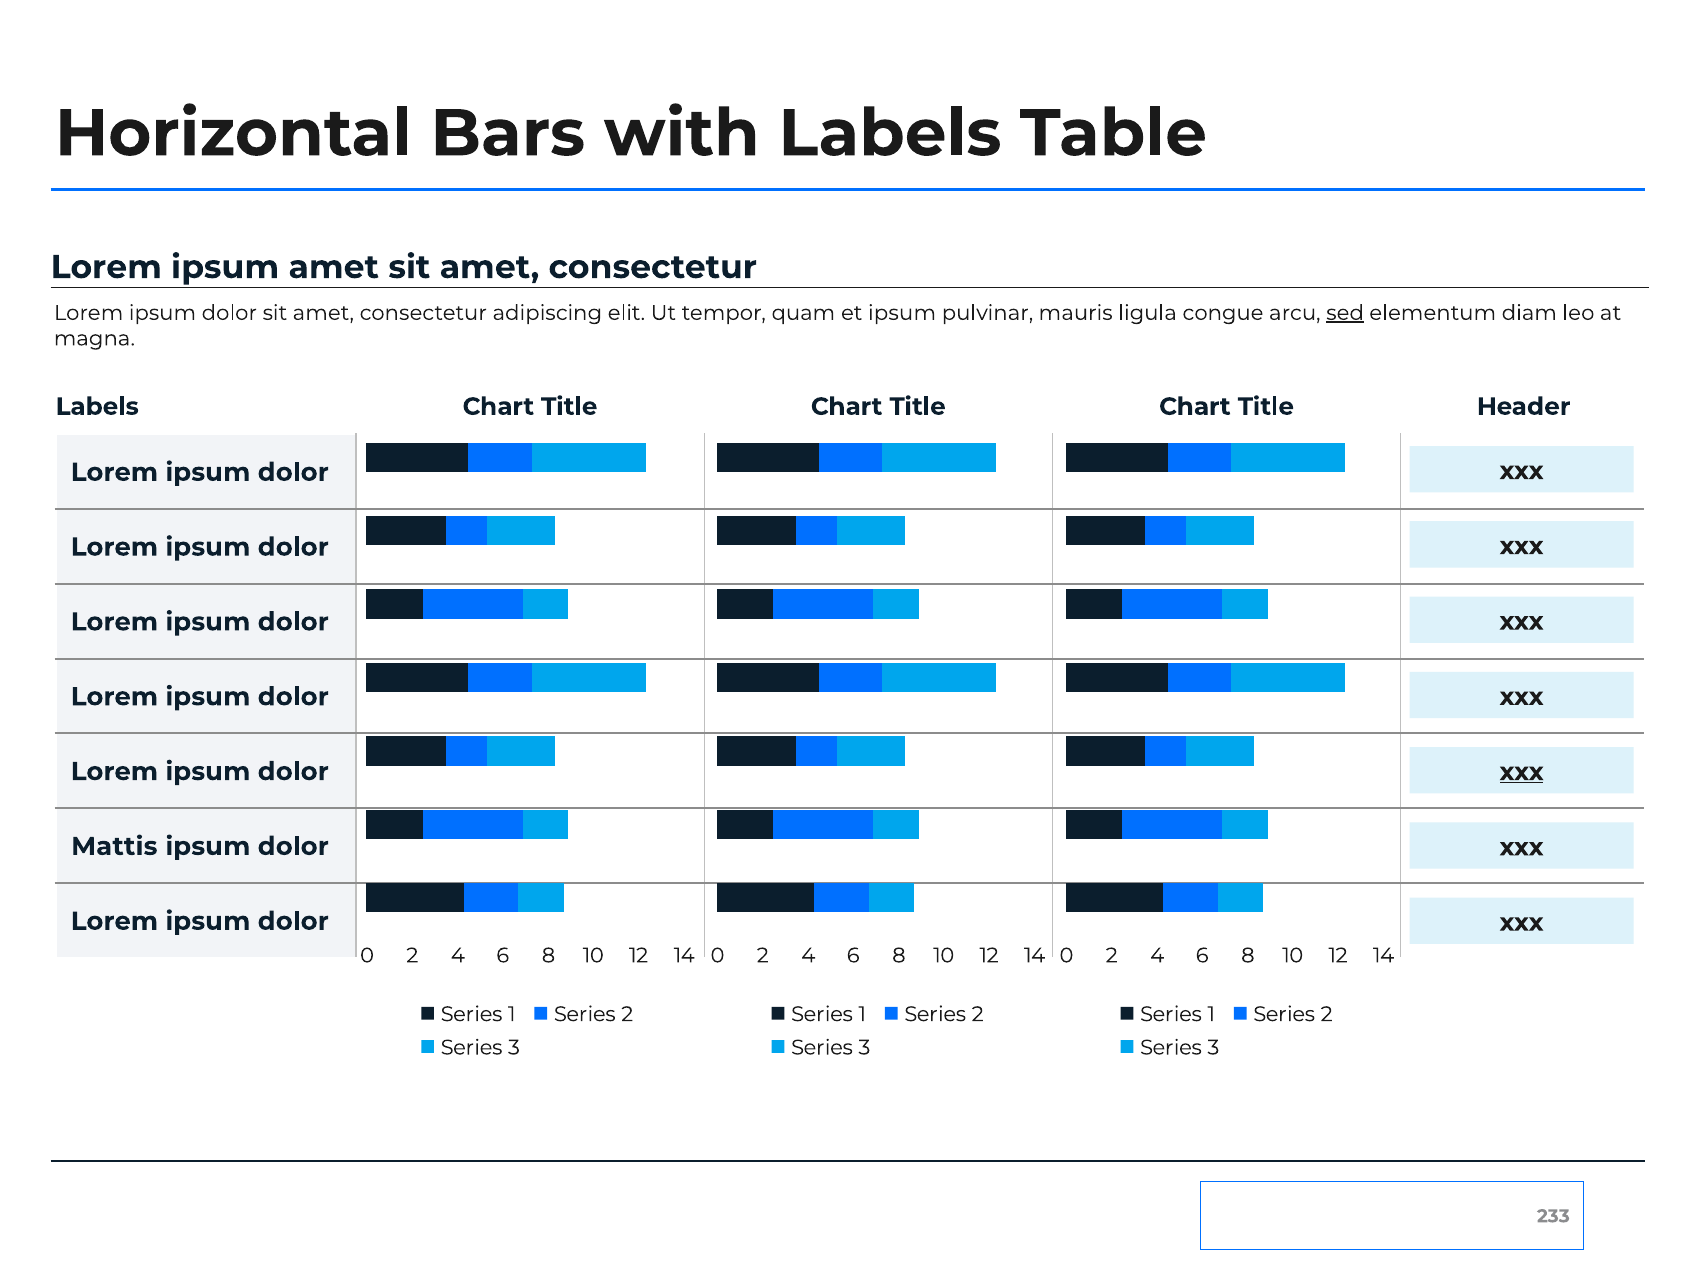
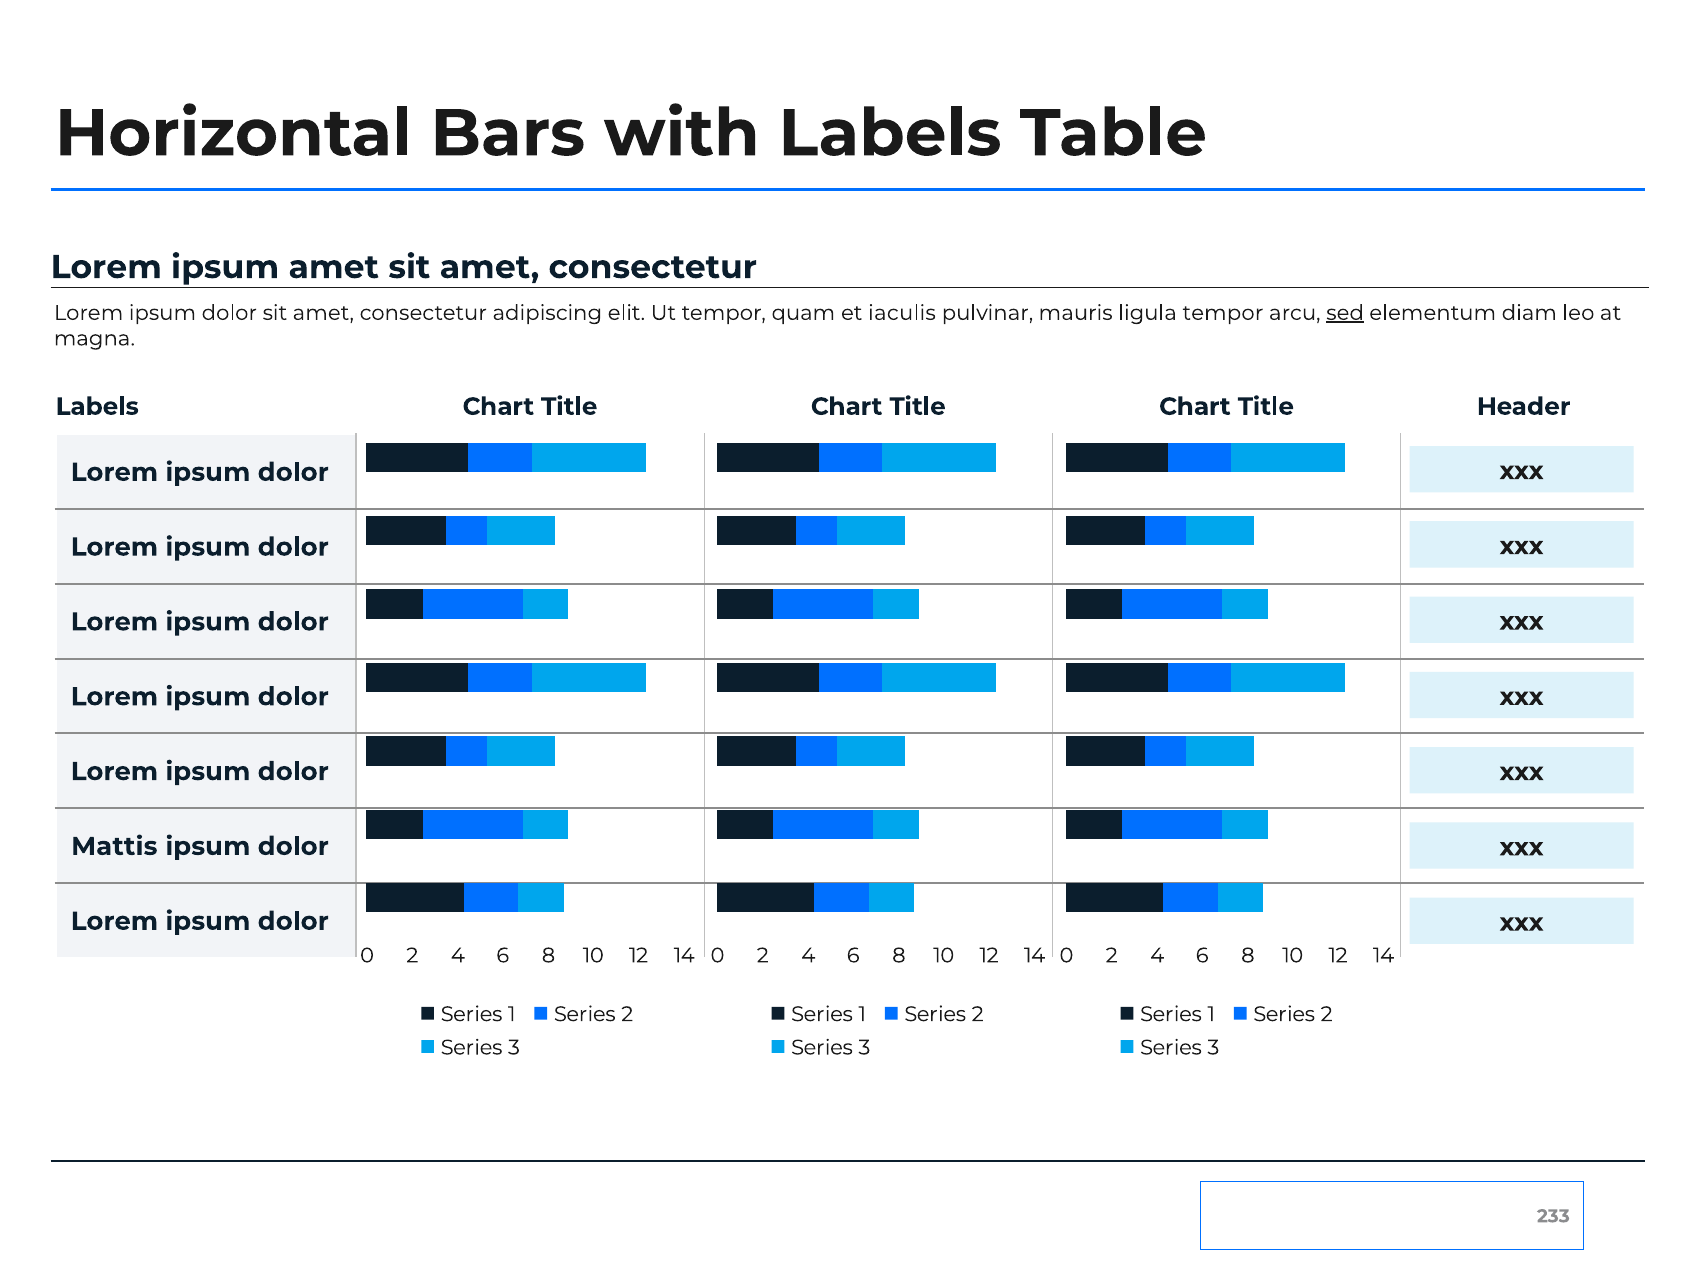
et ipsum: ipsum -> iaculis (902, 313)
ligula congue: congue -> tempor (1223, 313)
xxx underline: present -> none (1522, 772)
